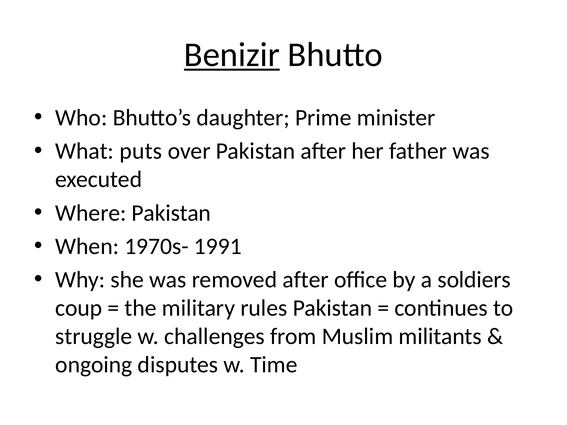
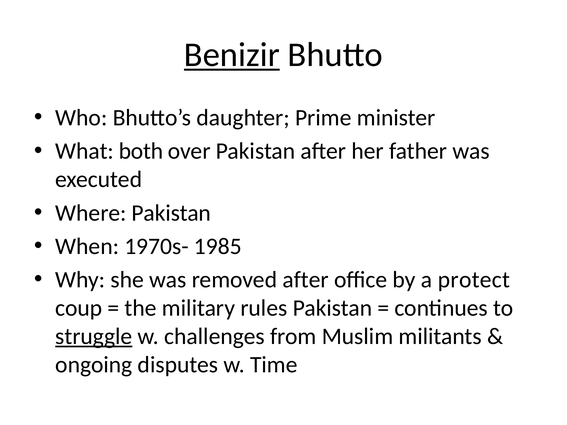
puts: puts -> both (141, 151)
1991: 1991 -> 1985 (218, 246)
soldiers: soldiers -> protect (474, 280)
struggle underline: none -> present (94, 337)
